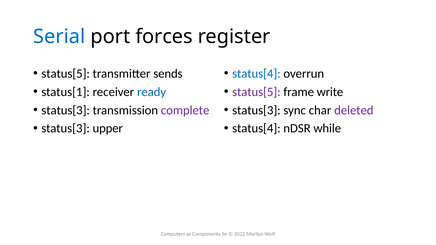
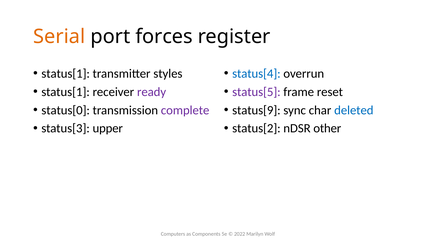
Serial colour: blue -> orange (59, 37)
status[5: status[5 -> status[1 (66, 74)
sends: sends -> styles (168, 74)
ready colour: blue -> purple (152, 92)
write: write -> reset (330, 92)
status[3: status[3 -> status[0 (66, 110)
status[3: status[3 -> status[9 (256, 110)
deleted colour: purple -> blue (354, 110)
status[4: status[4 -> status[2 (256, 129)
while: while -> other (327, 129)
